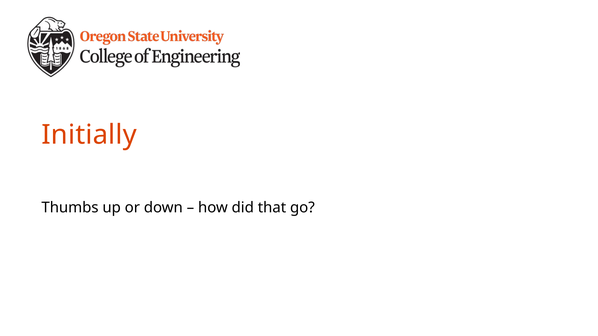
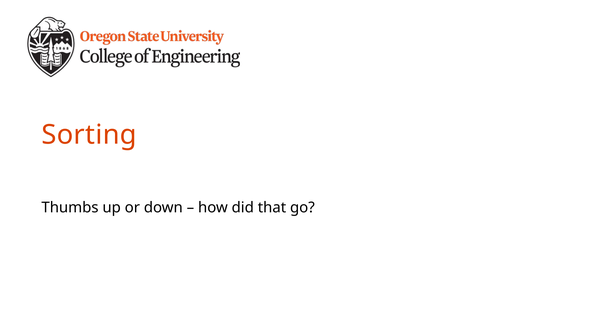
Initially: Initially -> Sorting (89, 135)
